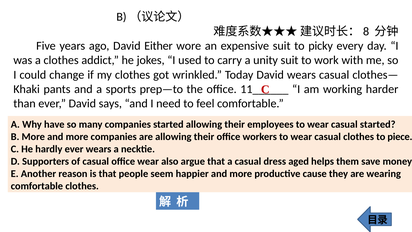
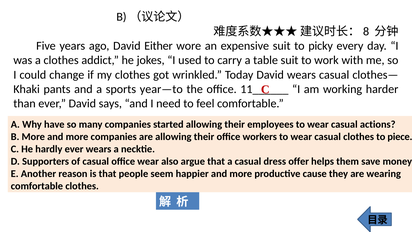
unity: unity -> table (266, 60)
prep—to: prep—to -> year—to (161, 89)
casual started: started -> actions (378, 124)
aged: aged -> offer (299, 161)
